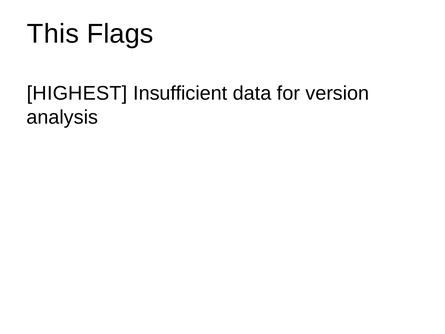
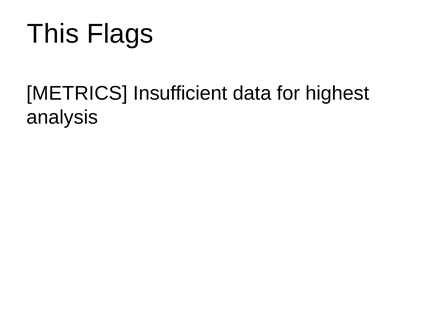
HIGHEST: HIGHEST -> METRICS (77, 93)
version: version -> highest (337, 93)
